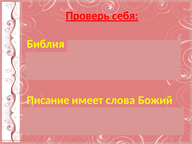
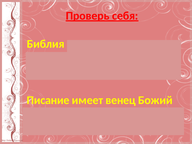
слова: слова -> венец (121, 100)
